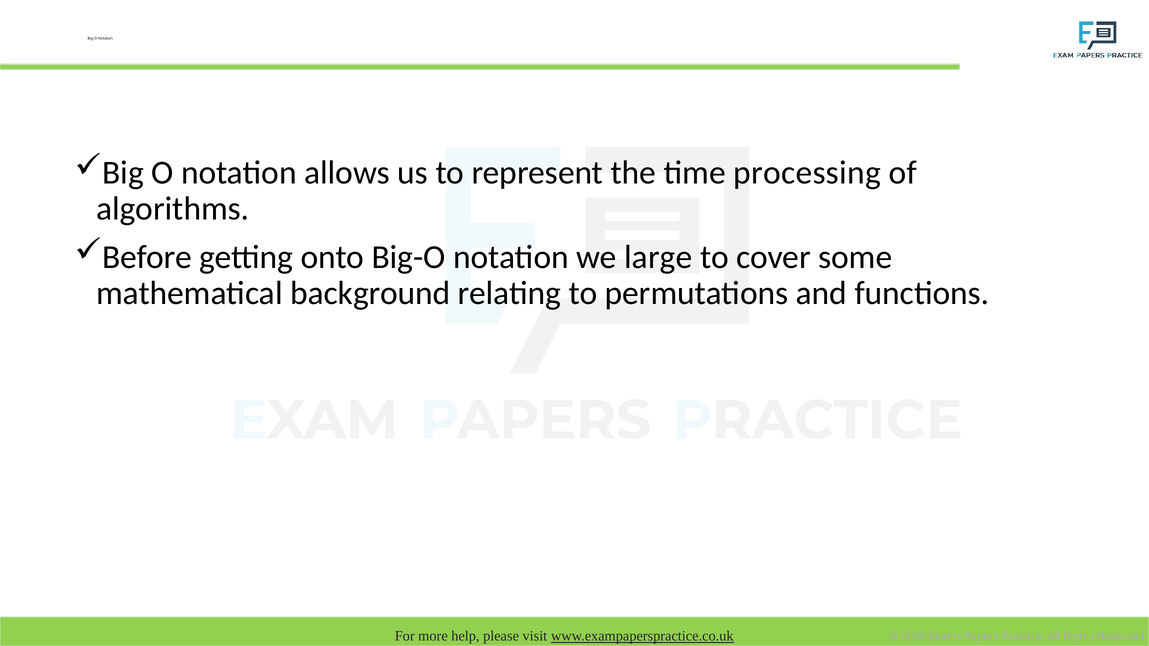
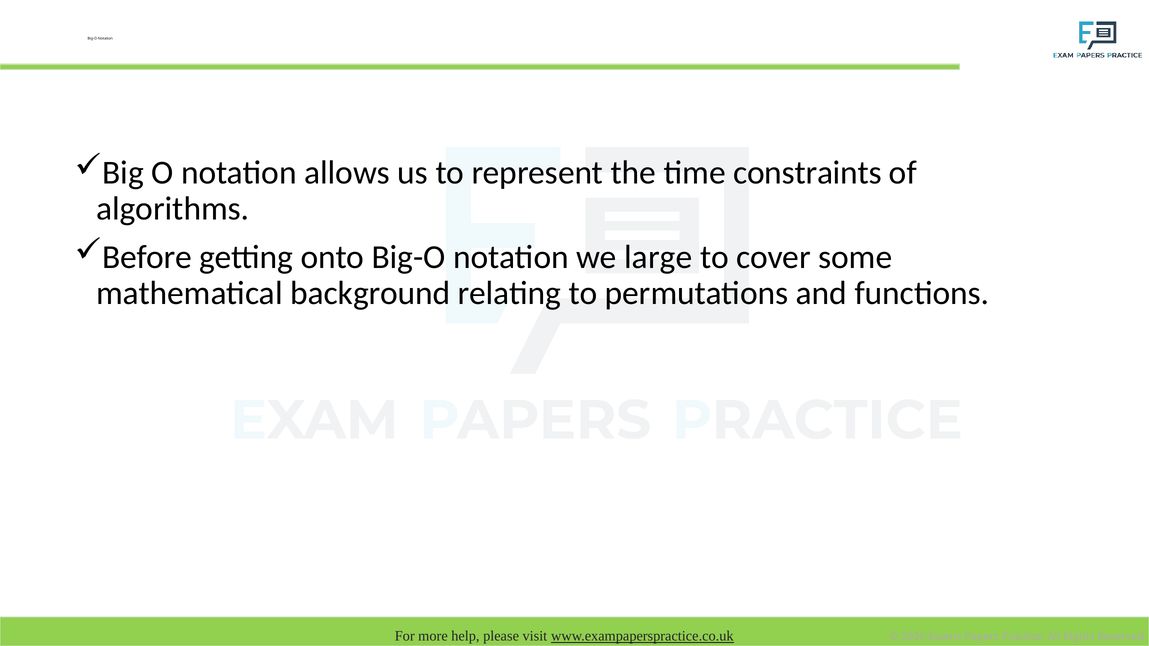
processing: processing -> constraints (807, 173)
